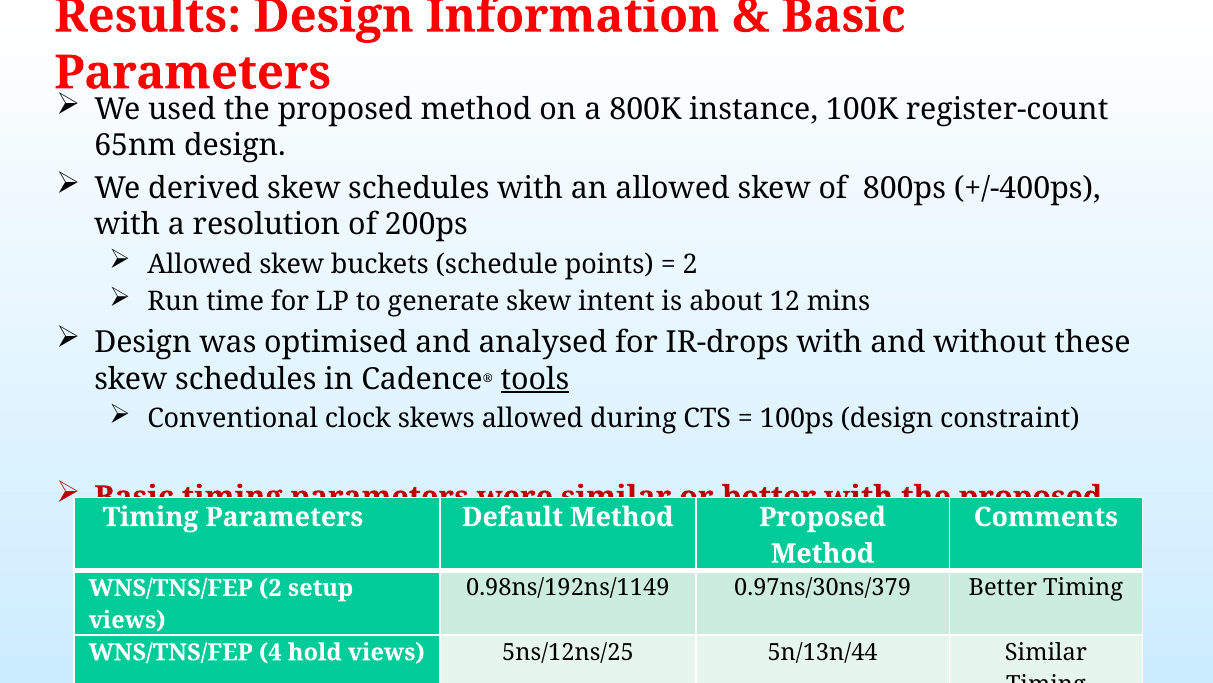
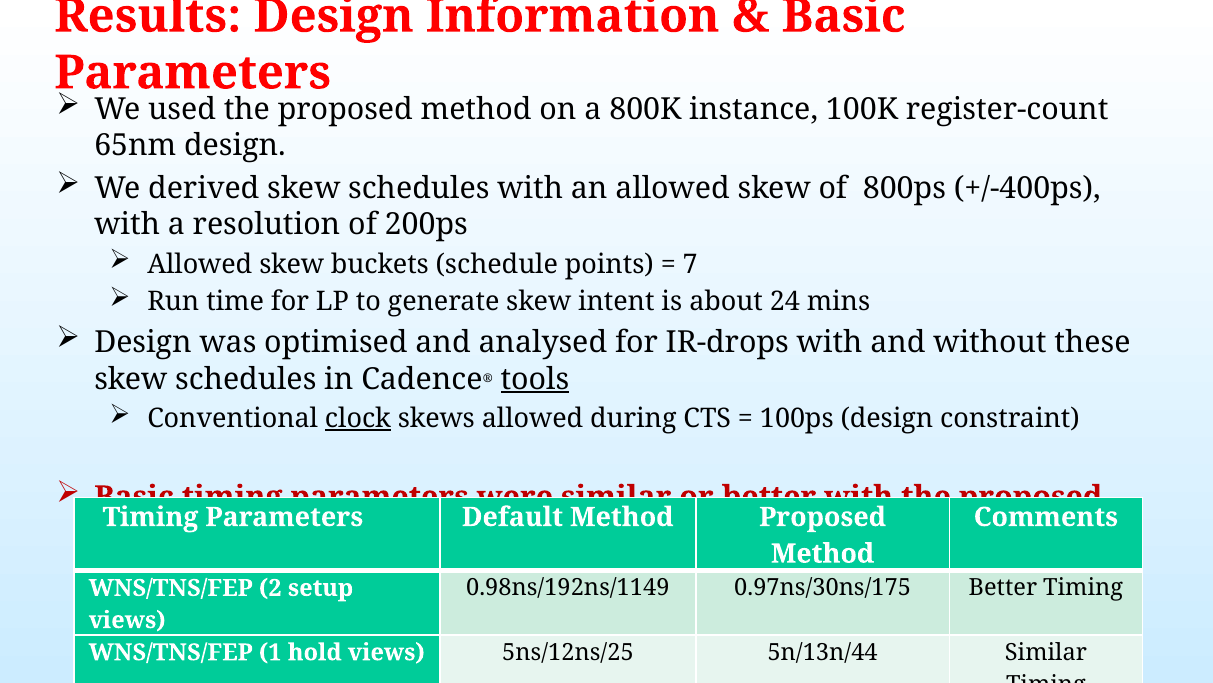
2: 2 -> 7 (690, 264)
12: 12 -> 24 (785, 302)
clock underline: none -> present (358, 418)
0.97ns/30ns/379: 0.97ns/30ns/379 -> 0.97ns/30ns/175 (823, 588)
4: 4 -> 1 (270, 652)
